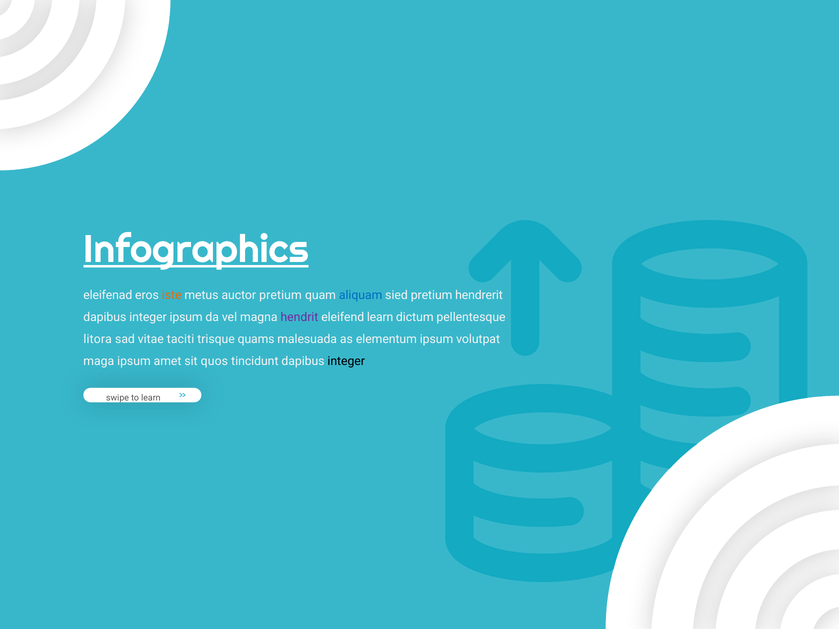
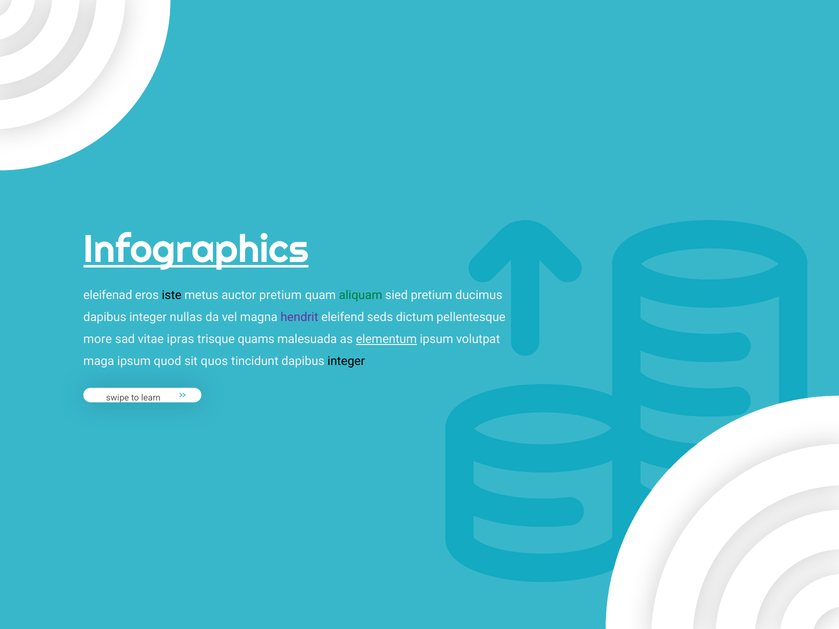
iste colour: orange -> black (172, 295)
aliquam colour: blue -> green (361, 295)
hendrerit: hendrerit -> ducimus (479, 295)
integer ipsum: ipsum -> nullas (186, 317)
eleifend learn: learn -> seds (380, 317)
litora: litora -> more (98, 339)
taciti: taciti -> ipras (181, 339)
elementum underline: none -> present (386, 339)
amet: amet -> quod (168, 361)
